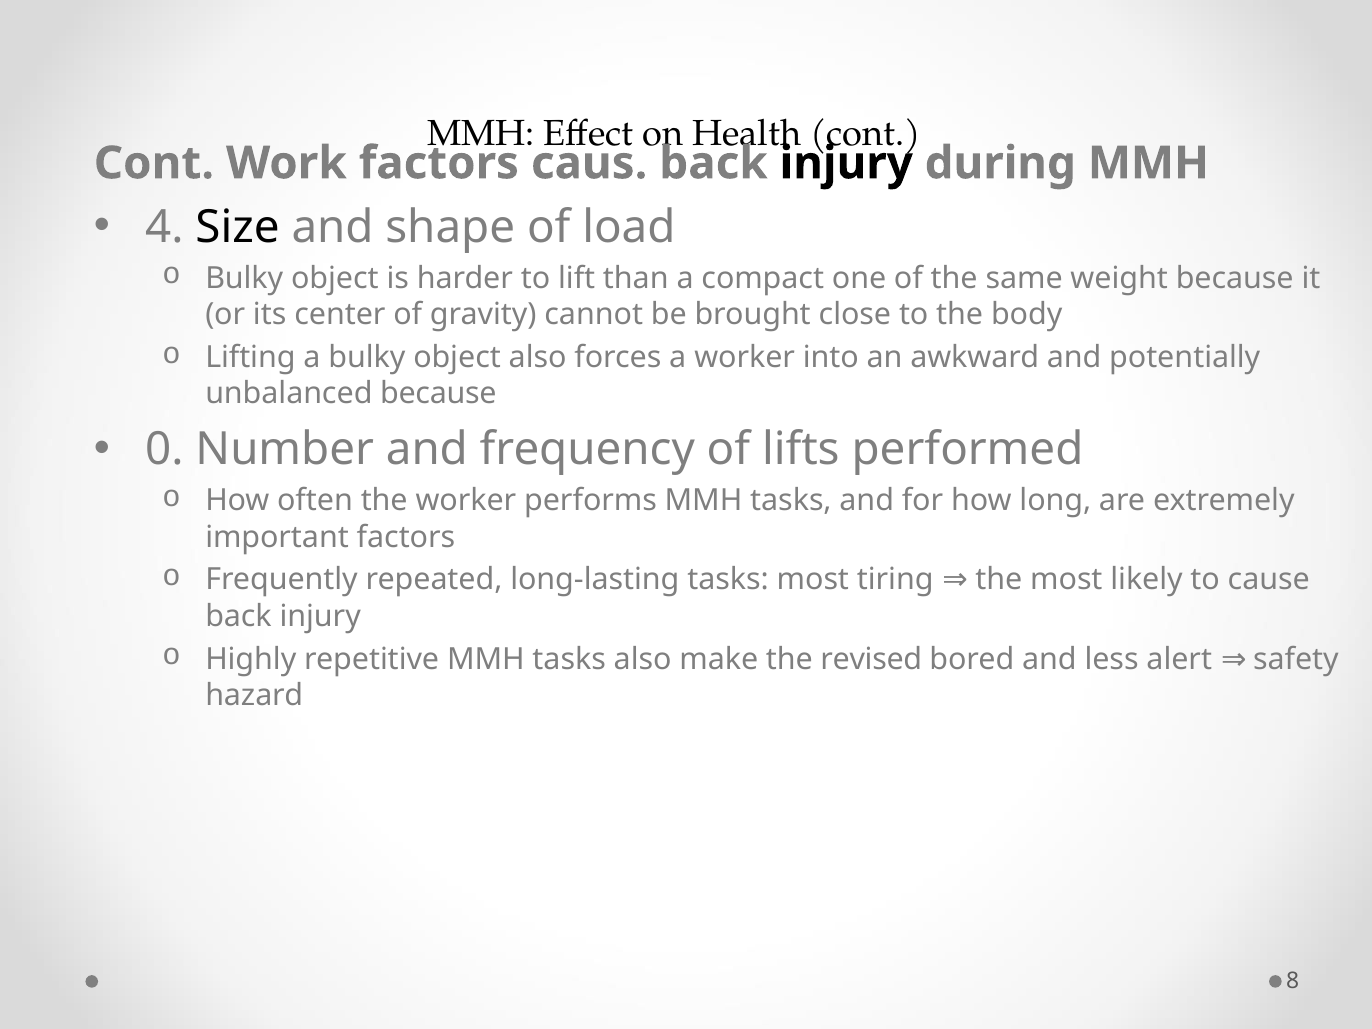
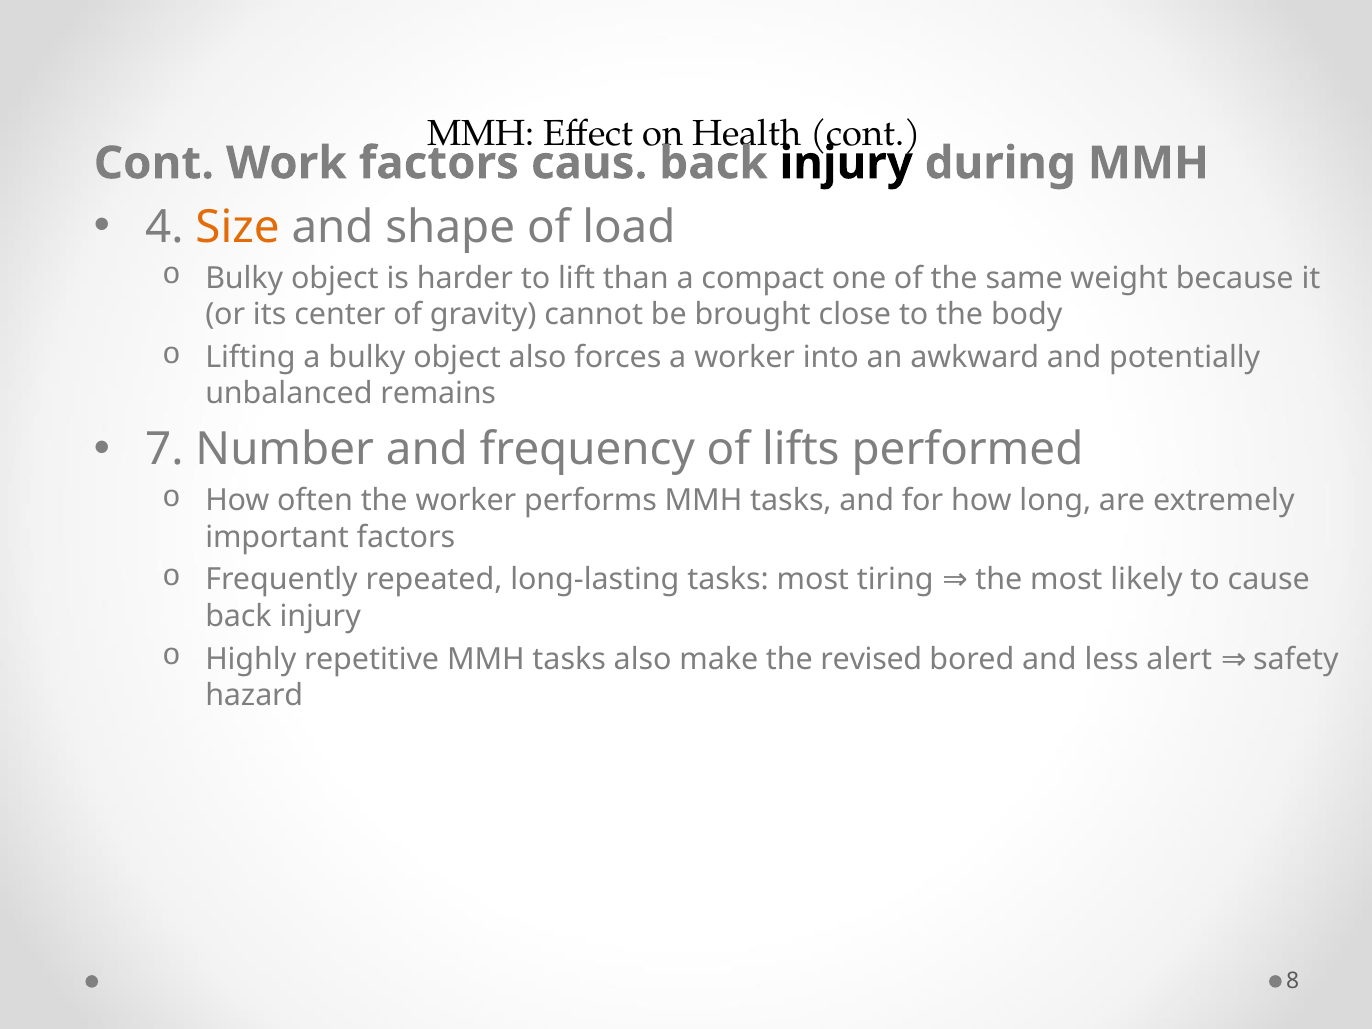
Size colour: black -> orange (238, 227)
unbalanced because: because -> remains (438, 394)
0: 0 -> 7 (164, 450)
